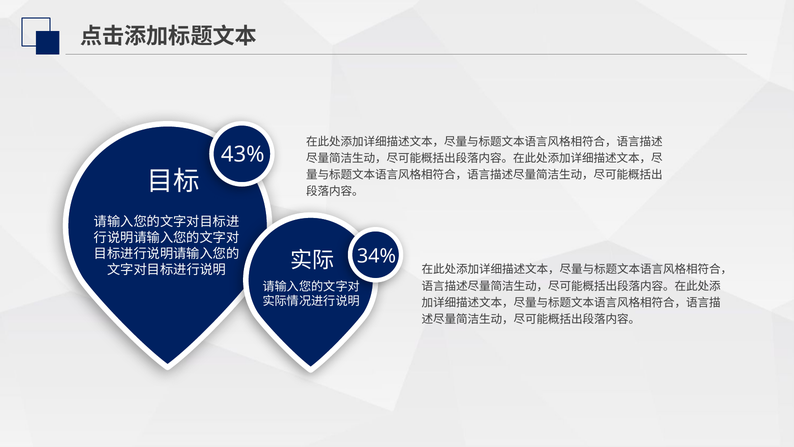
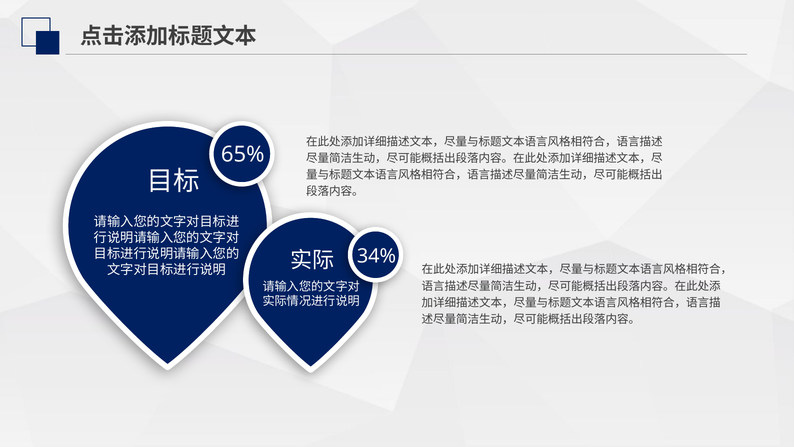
43%: 43% -> 65% (243, 154)
